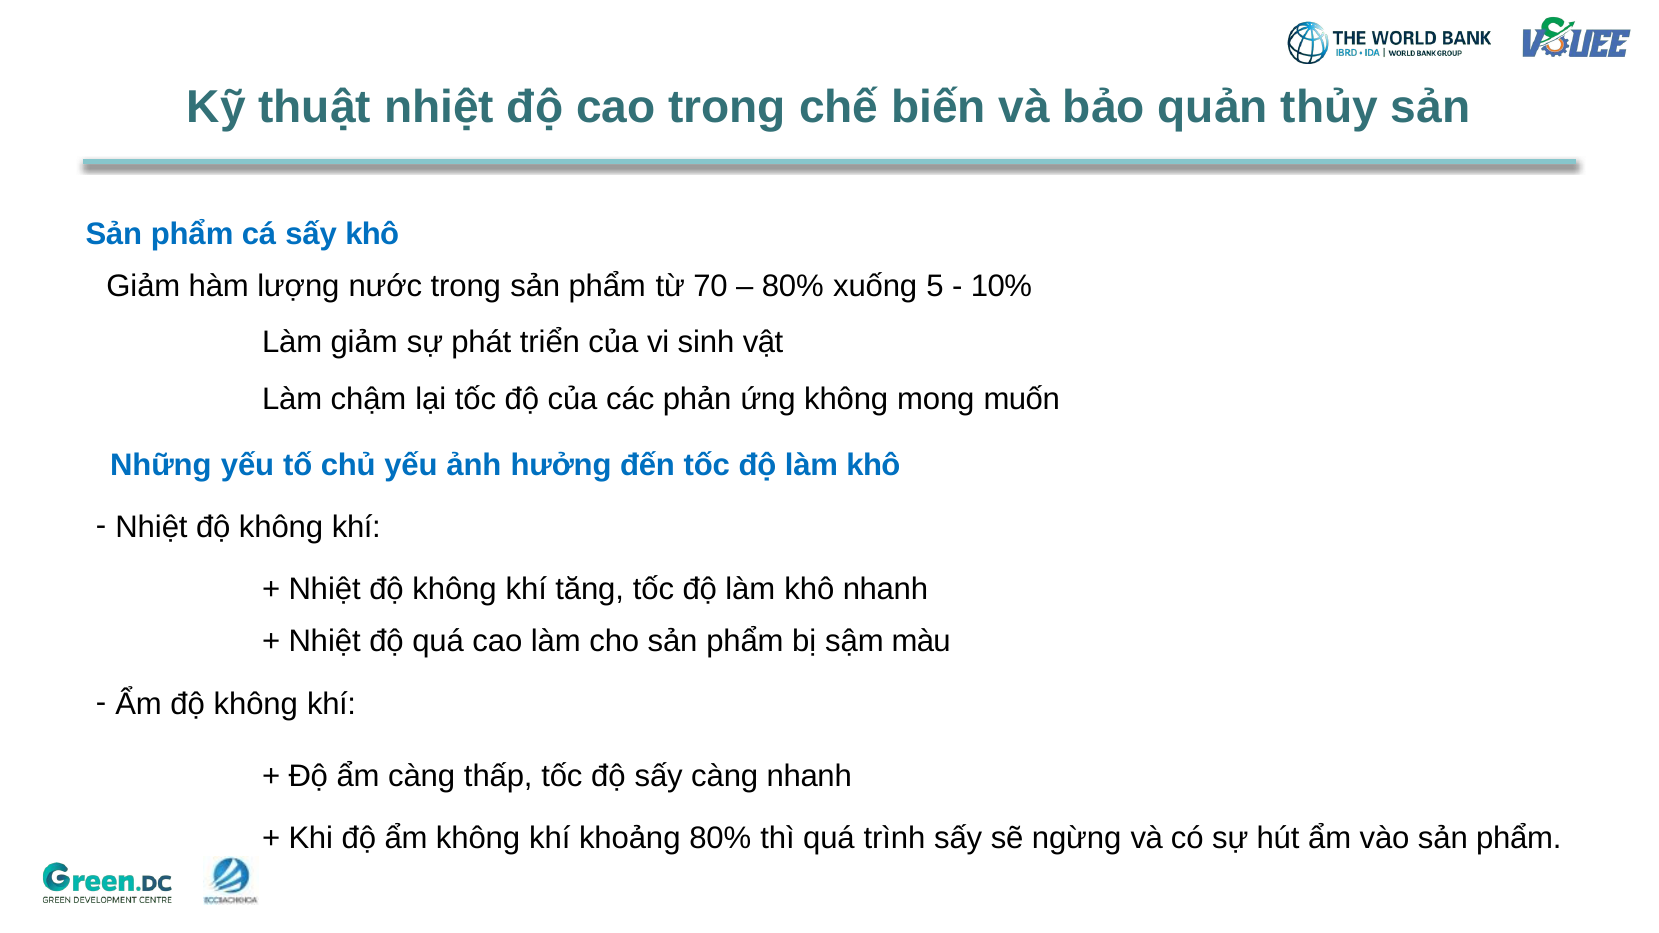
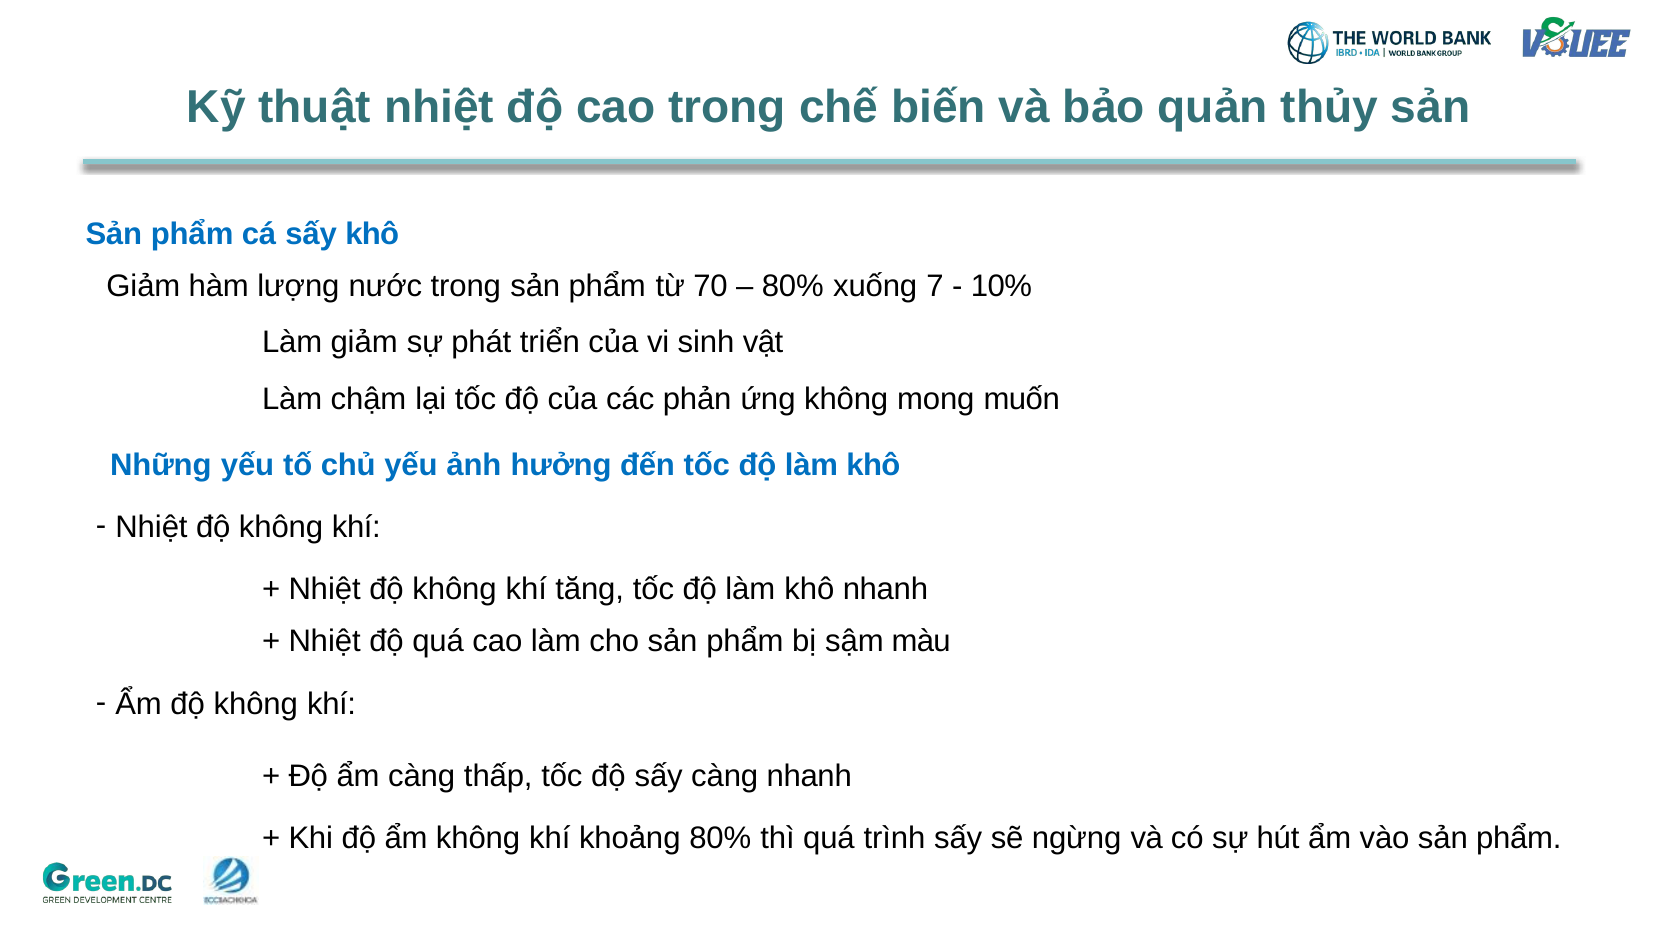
5: 5 -> 7 (935, 287)
